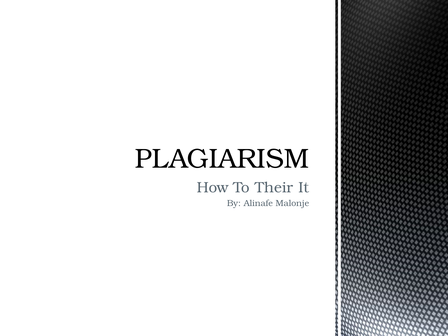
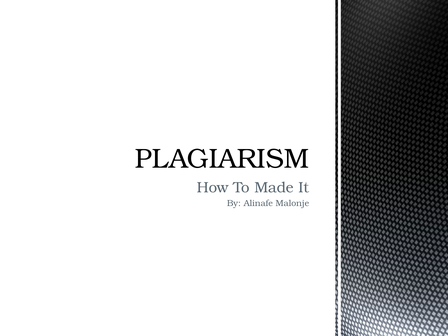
Their: Their -> Made (274, 188)
